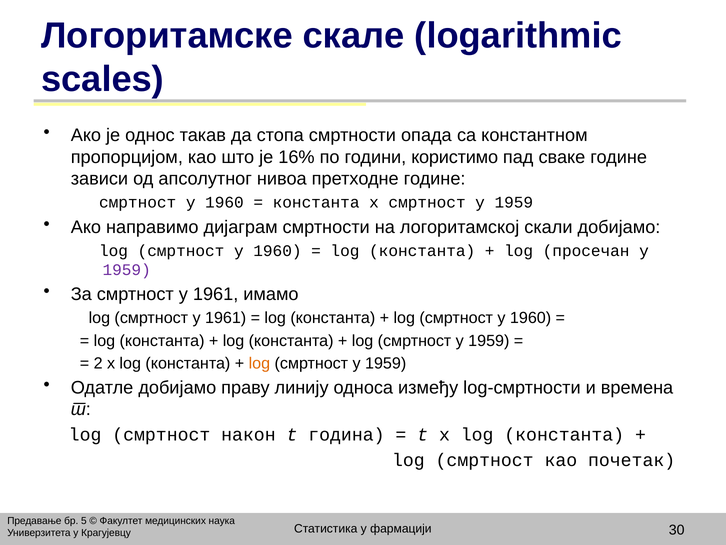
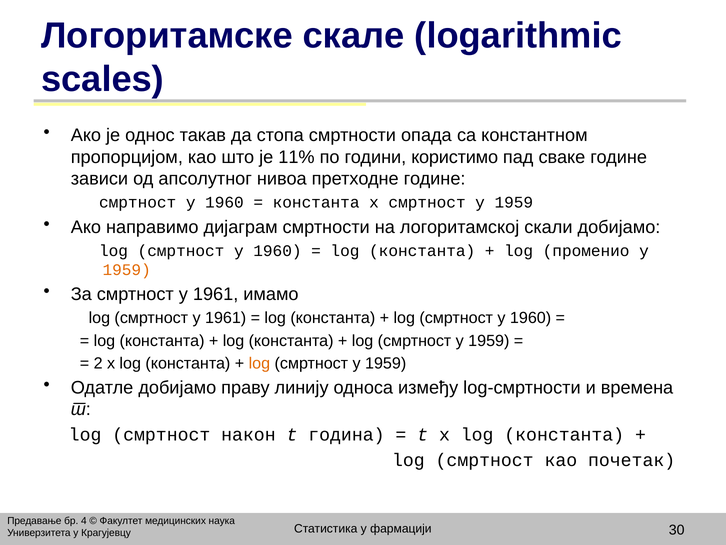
16%: 16% -> 11% (296, 157)
просечан: просечан -> променио (586, 250)
1959 colour: purple -> orange (127, 270)
5: 5 -> 4 (84, 520)
